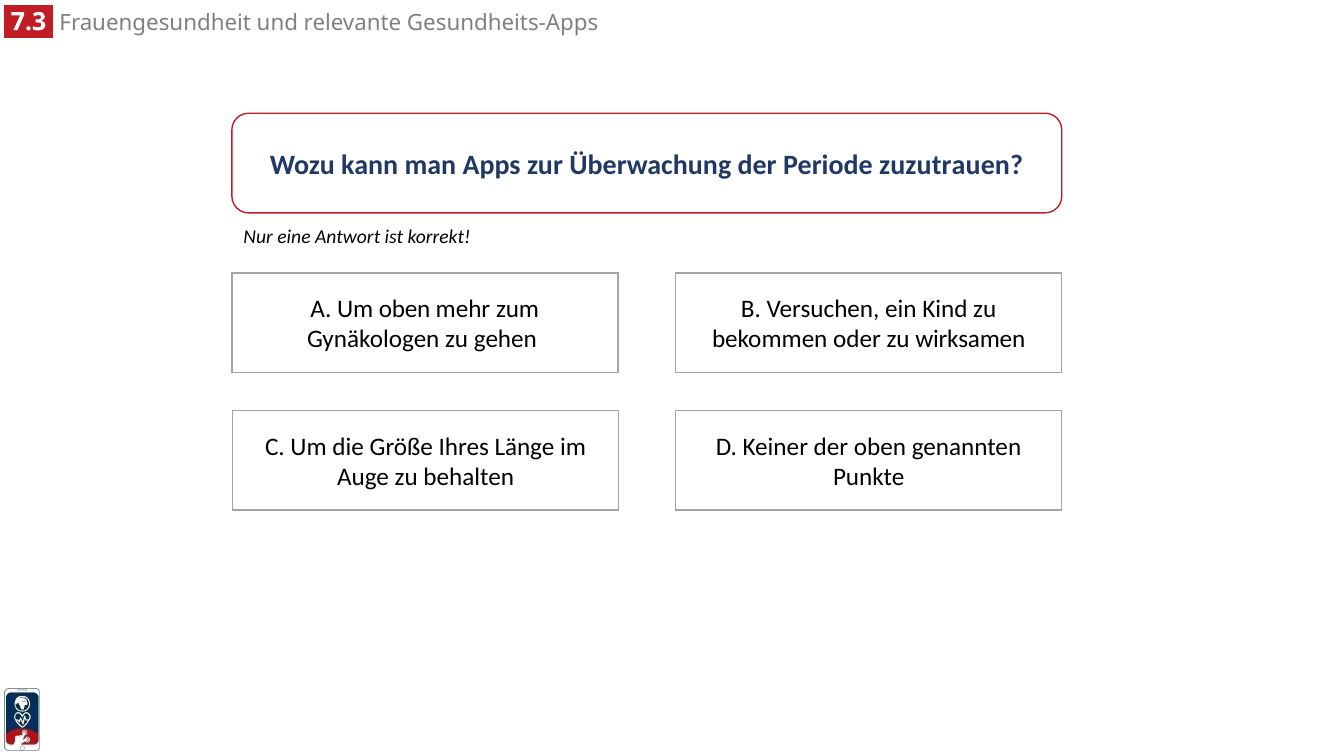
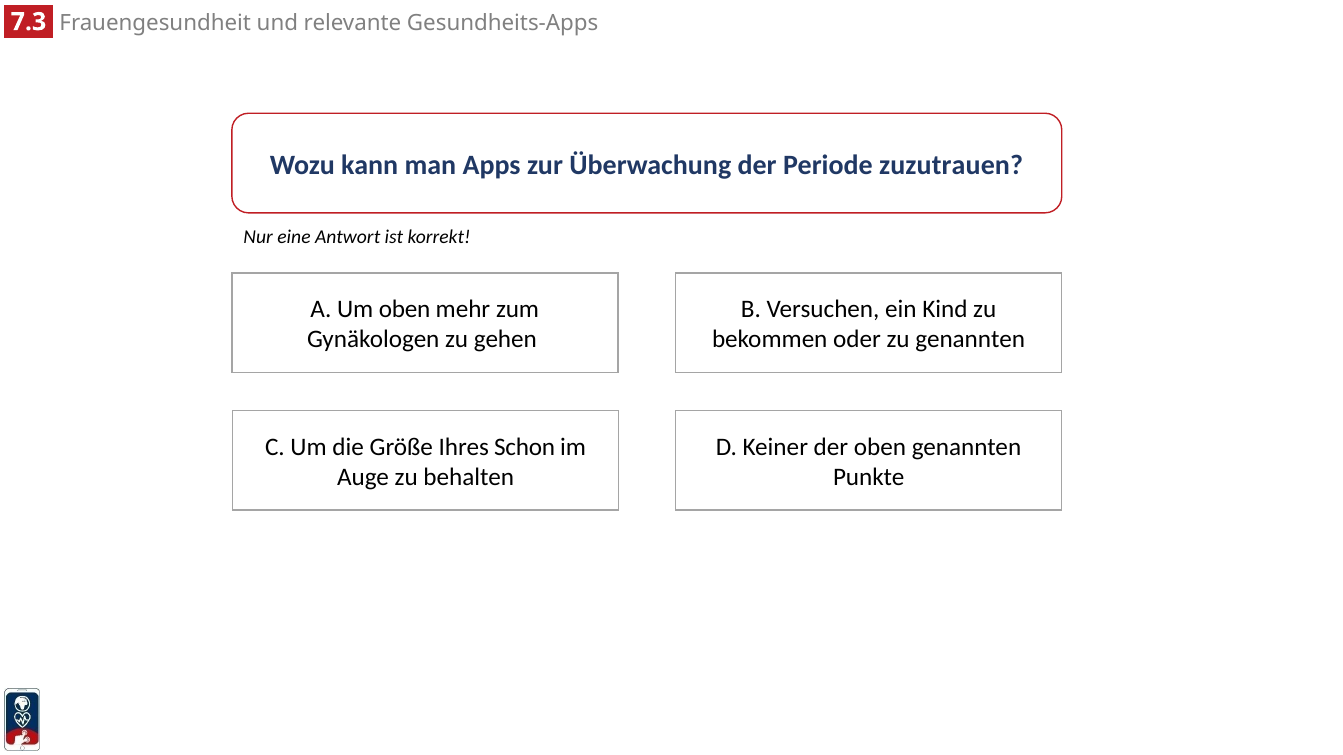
zu wirksamen: wirksamen -> genannten (970, 340)
Länge: Länge -> Schon (525, 447)
